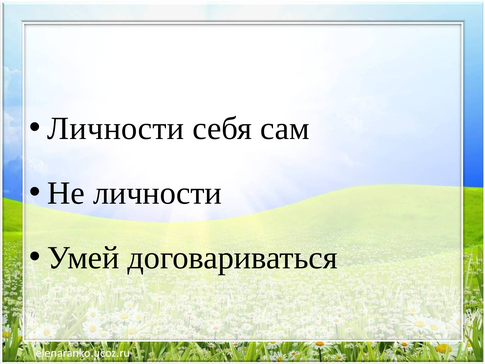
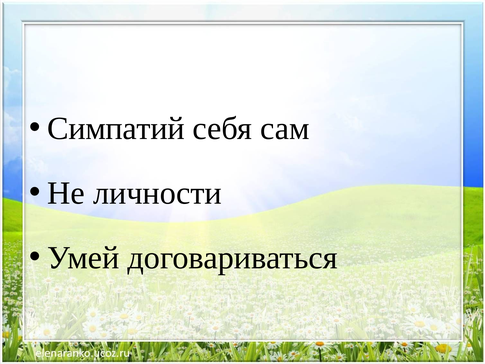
Личности: Личности -> Симпатий (116, 128)
